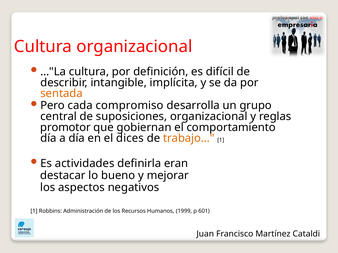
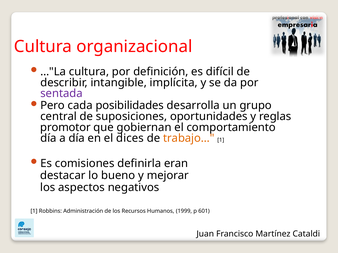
sentada colour: orange -> purple (61, 94)
compromiso: compromiso -> posibilidades (130, 106)
suposiciones organizacional: organizacional -> oportunidades (209, 117)
actividades: actividades -> comisiones (85, 164)
